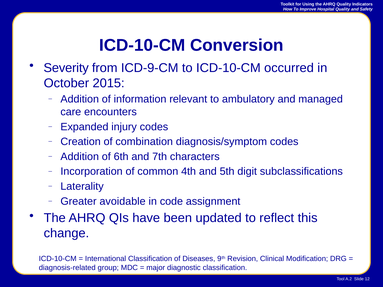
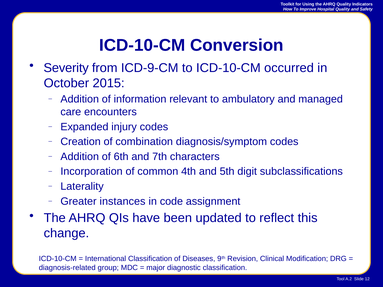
avoidable: avoidable -> instances (123, 201)
